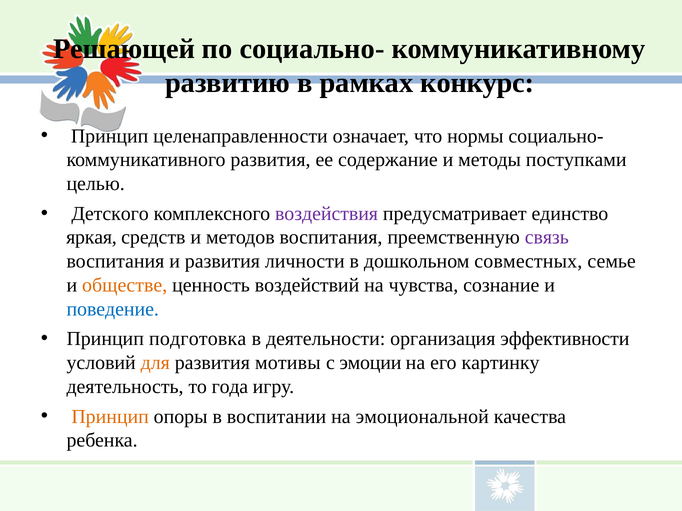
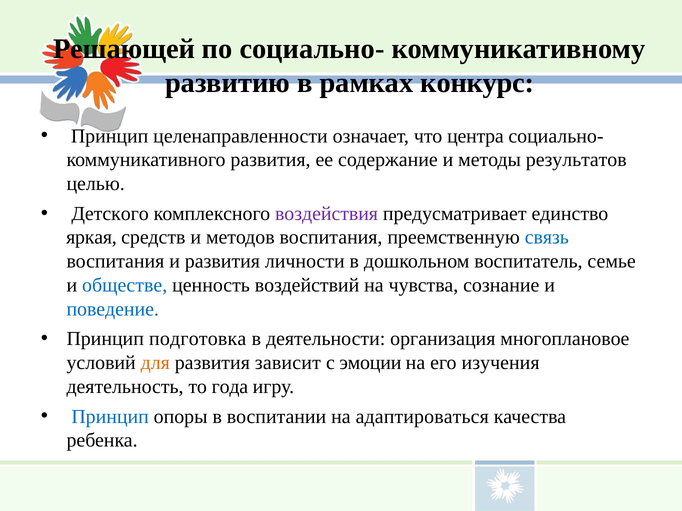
нормы: нормы -> центра (475, 136)
поступками: поступками -> результатов (576, 160)
связь colour: purple -> blue (547, 238)
совместных: совместных -> воспитатель (528, 262)
обществе colour: orange -> blue (125, 285)
эффективности: эффективности -> многоплановое (565, 339)
мотивы: мотивы -> зависит (288, 363)
картинку: картинку -> изучения (501, 363)
Принцип colour: orange -> blue (110, 417)
эмоциональной: эмоциональной -> адаптироваться (422, 417)
